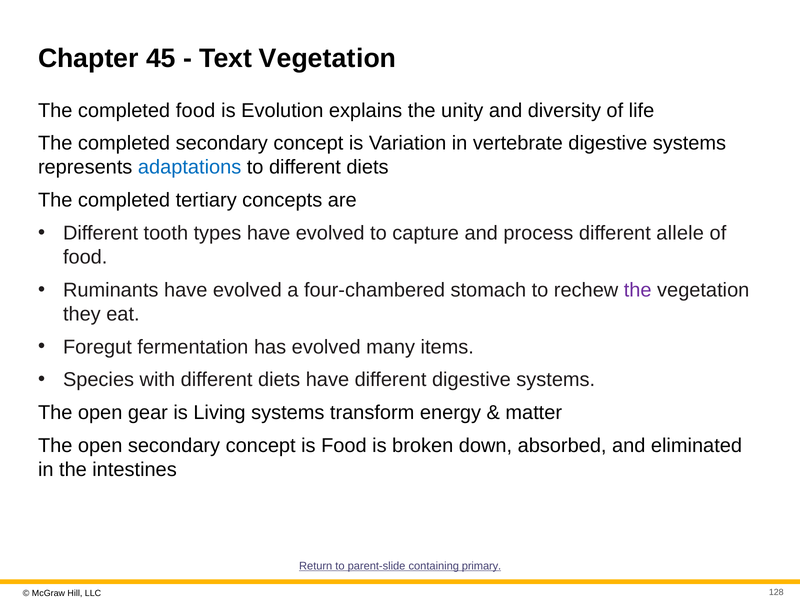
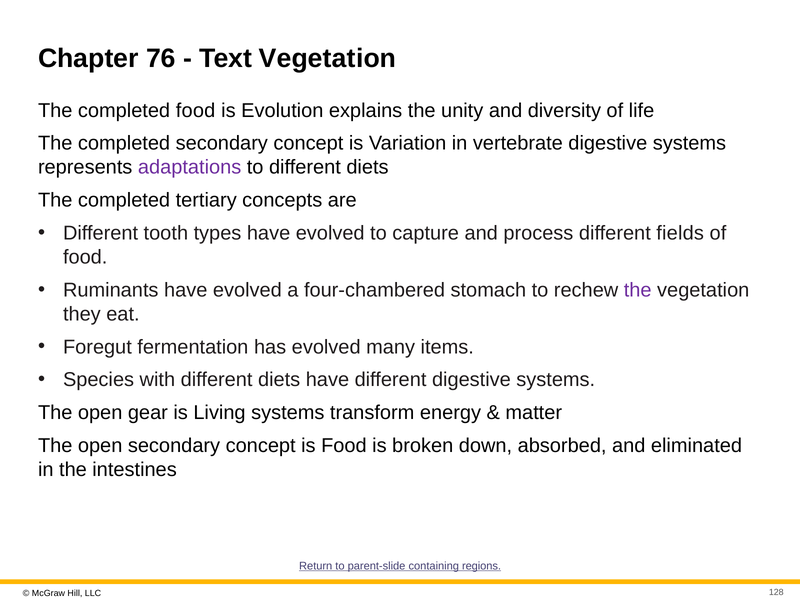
45: 45 -> 76 (161, 58)
adaptations colour: blue -> purple (190, 167)
allele: allele -> fields (680, 233)
primary: primary -> regions (482, 566)
